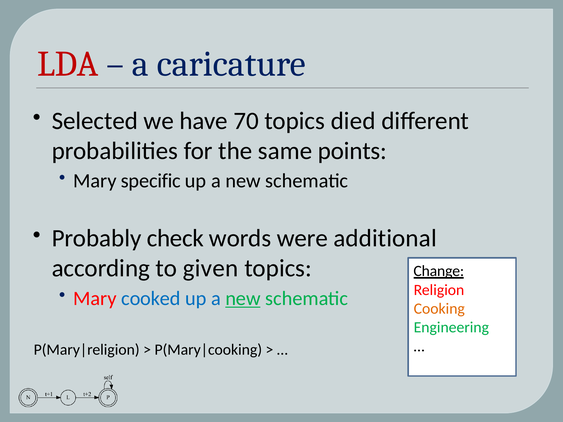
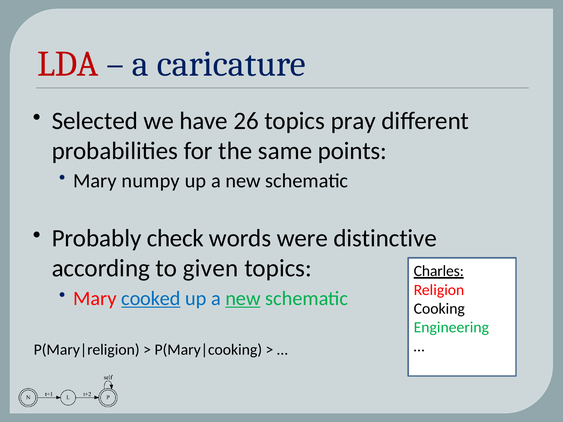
70: 70 -> 26 (246, 121)
died: died -> pray (353, 121)
specific: specific -> numpy (151, 181)
additional: additional -> distinctive (385, 239)
Change: Change -> Charles (439, 271)
cooked underline: none -> present (151, 299)
Cooking colour: orange -> black (439, 309)
